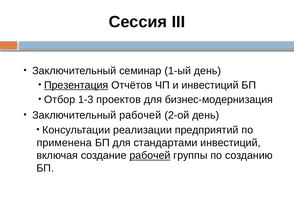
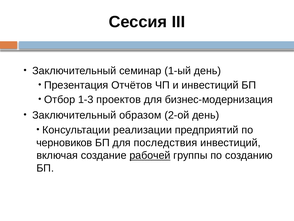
Презентация underline: present -> none (76, 85)
Заключительный рабочей: рабочей -> образом (140, 115)
применена: применена -> черновиков (64, 142)
стандартами: стандартами -> последствия (166, 142)
